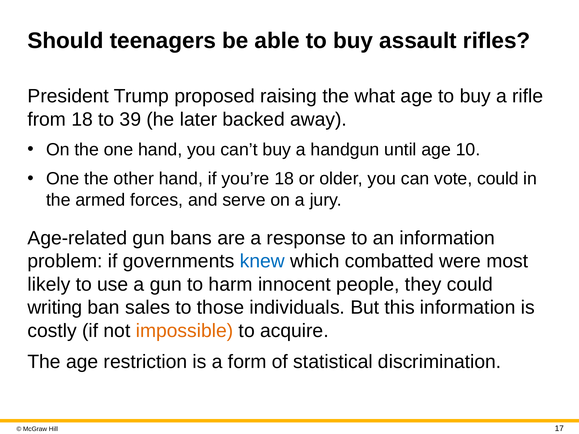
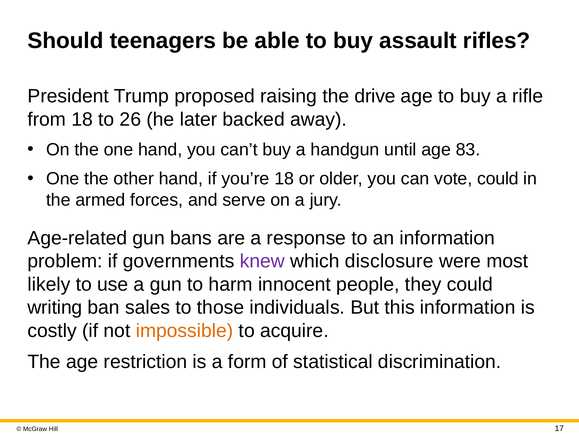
what: what -> drive (375, 96)
39: 39 -> 26 (130, 120)
10: 10 -> 83 (468, 150)
knew colour: blue -> purple (262, 261)
combatted: combatted -> disclosure (389, 261)
